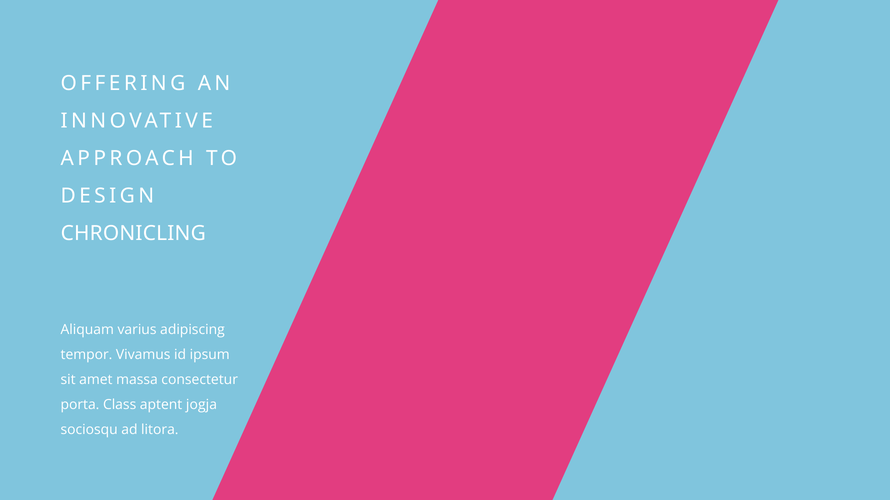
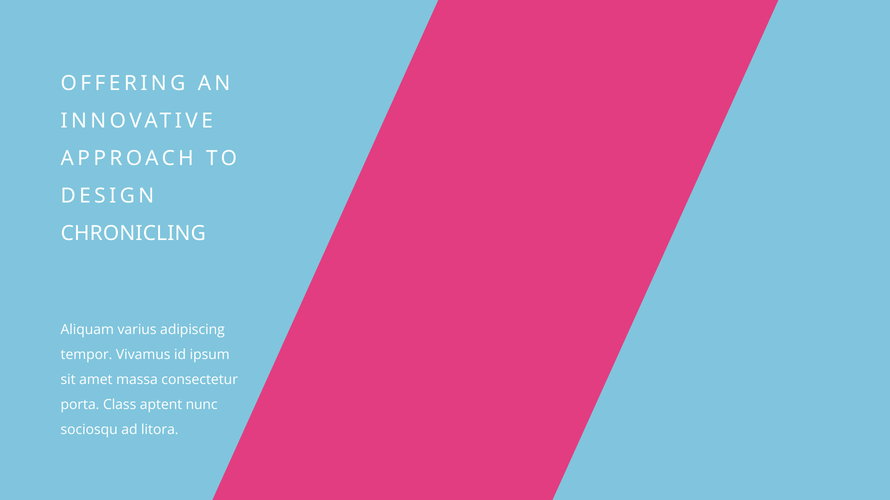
jogja: jogja -> nunc (202, 405)
